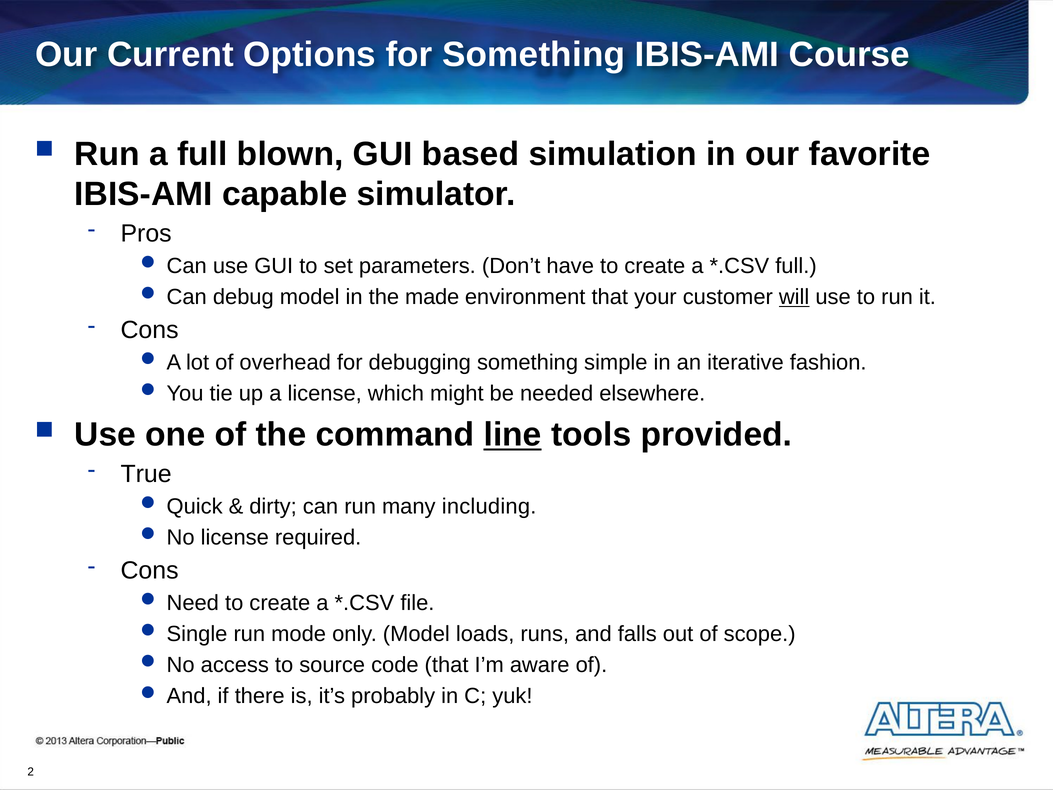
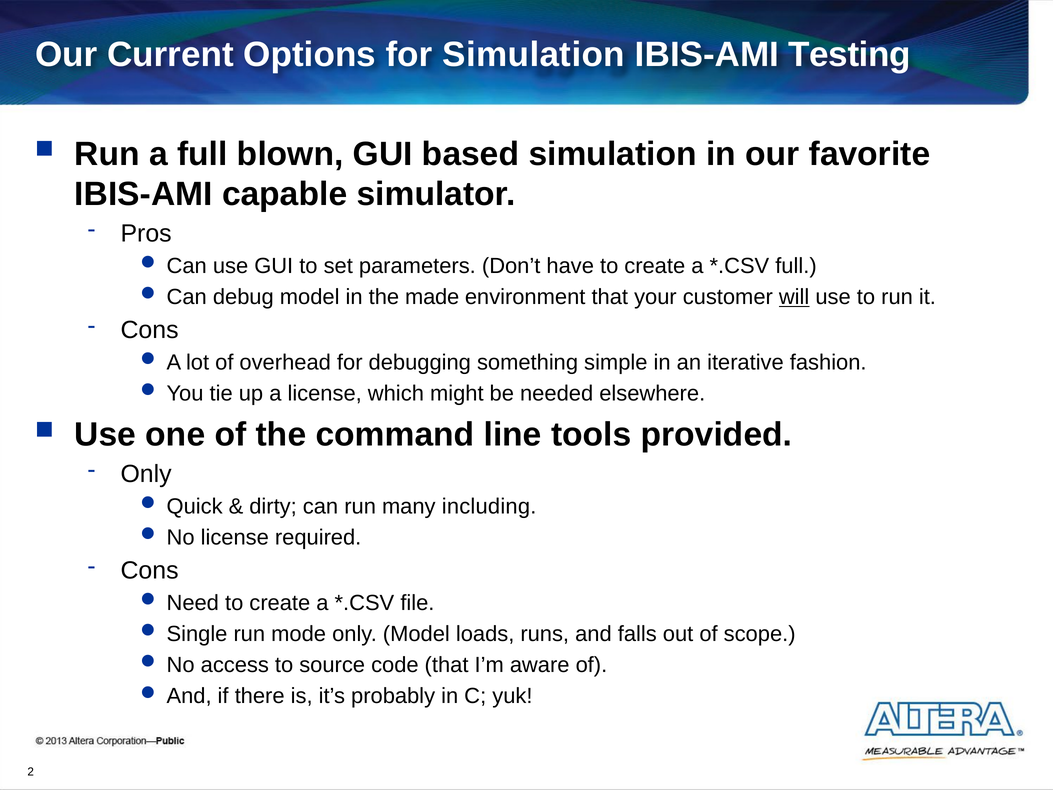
for Something: Something -> Simulation (534, 54)
Course: Course -> Testing (849, 54)
line underline: present -> none (513, 435)
True: True -> Only (146, 474)
